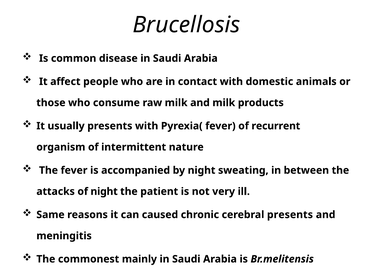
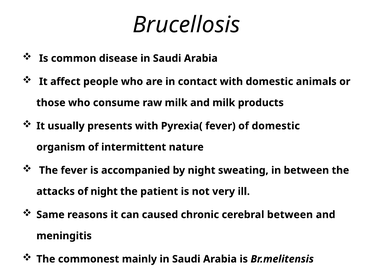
of recurrent: recurrent -> domestic (276, 126)
cerebral presents: presents -> between (290, 215)
